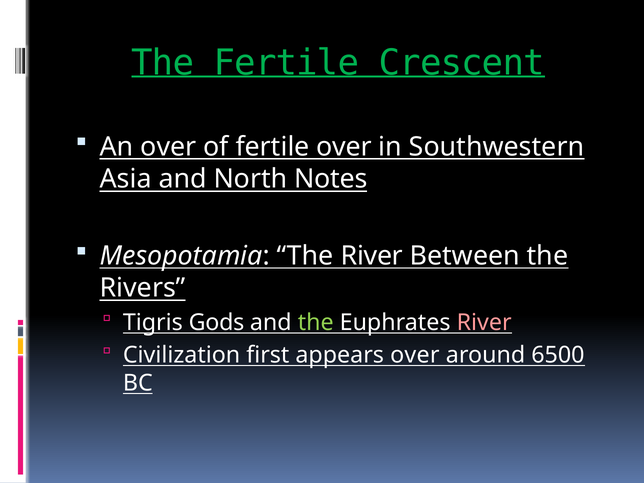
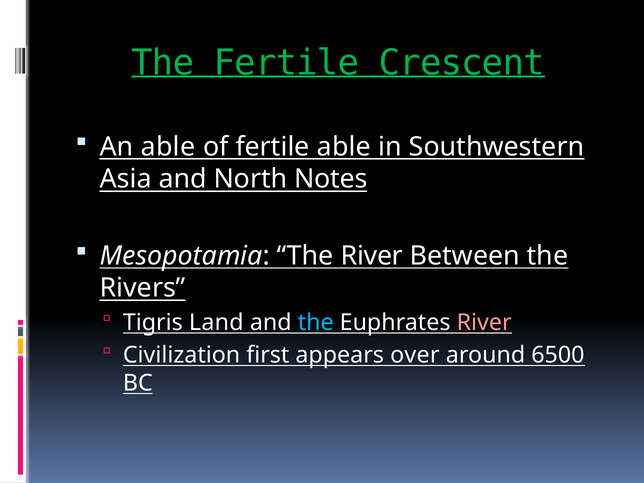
An over: over -> able (168, 147)
fertile over: over -> able (344, 147)
Gods: Gods -> Land (216, 323)
the colour: light green -> light blue (316, 323)
